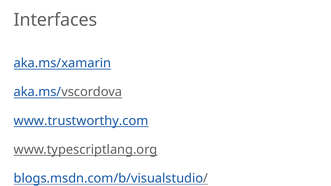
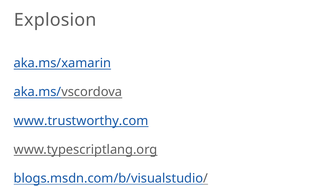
Interfaces: Interfaces -> Explosion (55, 20)
